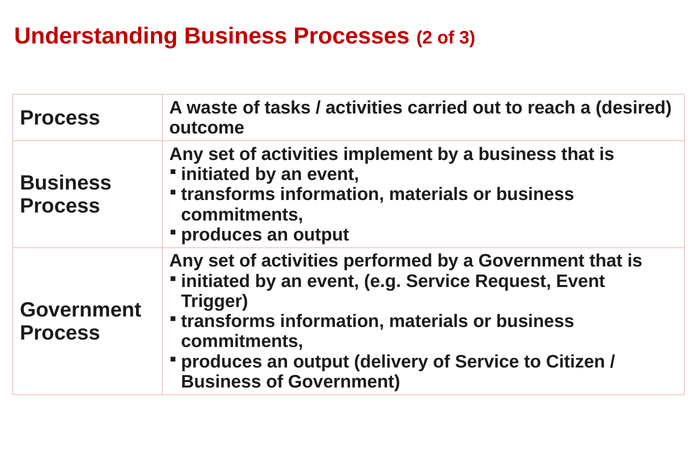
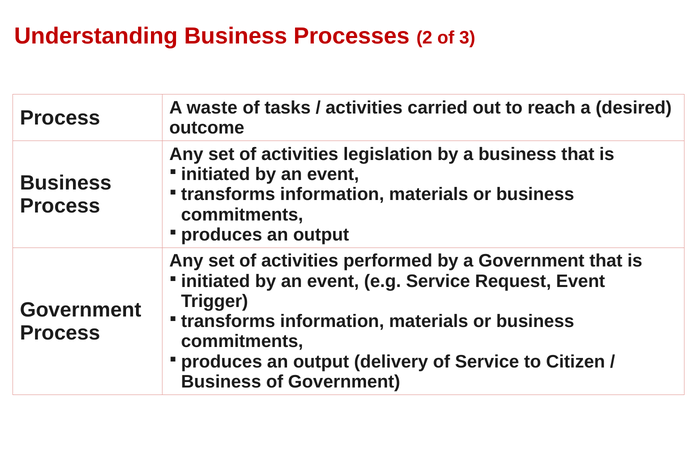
implement: implement -> legislation (388, 154)
